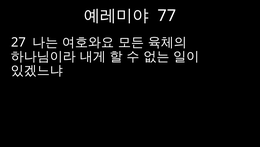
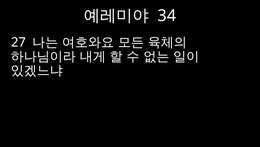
77: 77 -> 34 (167, 16)
